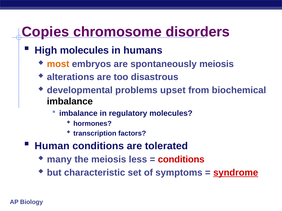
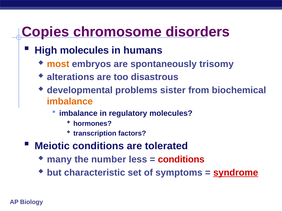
spontaneously meiosis: meiosis -> trisomy (217, 64)
upset: upset -> sister (173, 90)
imbalance colour: black -> orange (70, 102)
Human: Human -> Meiotic (52, 146)
the meiosis: meiosis -> number (109, 160)
